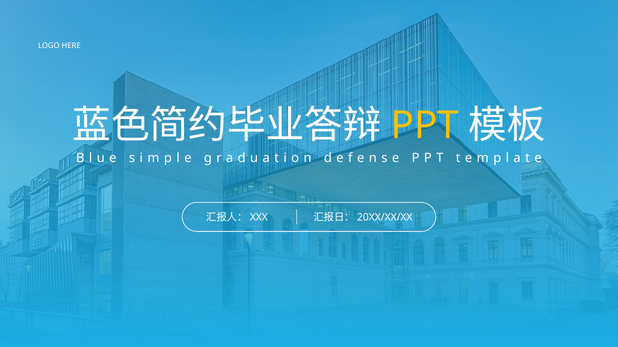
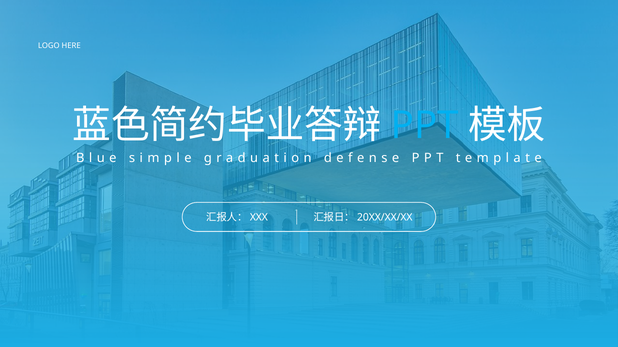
PPT colour: yellow -> light blue (425, 126)
